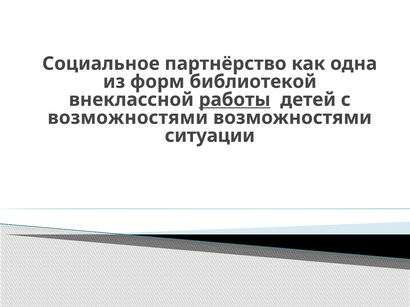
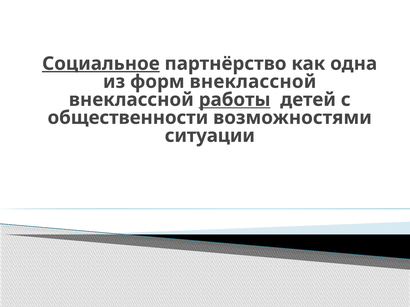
Социальное underline: none -> present (101, 64)
форм библиотекой: библиотекой -> внеклассной (253, 82)
возможностями: возможностями -> общественности (128, 118)
